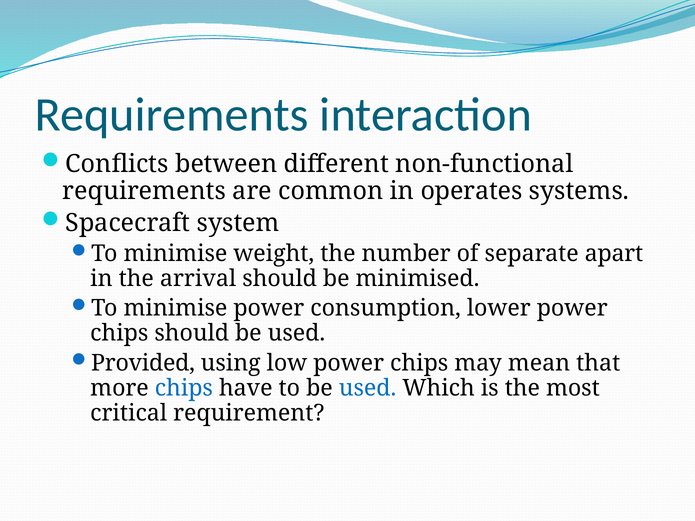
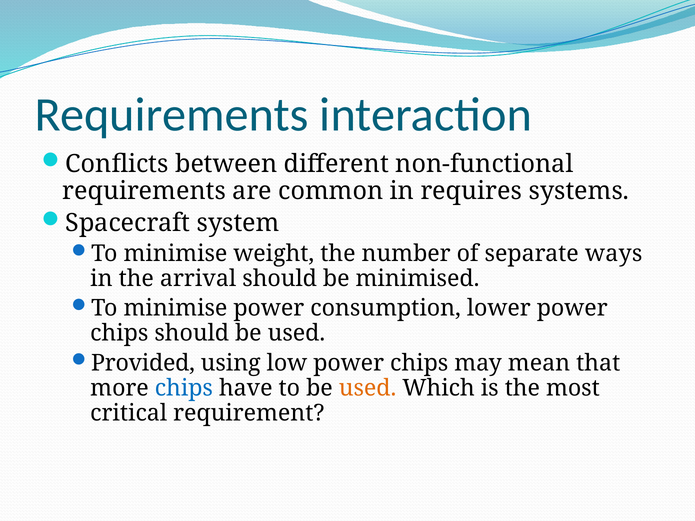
operates: operates -> requires (471, 191)
apart: apart -> ways (614, 254)
used colour: blue -> orange (368, 388)
